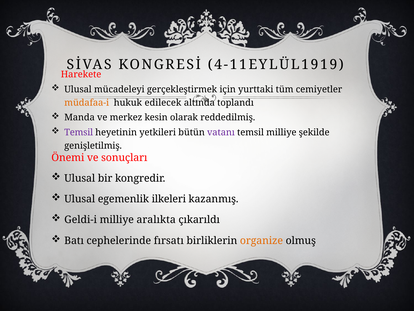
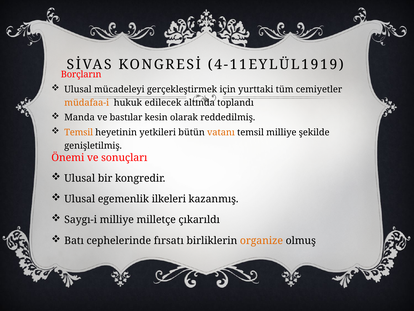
Harekete: Harekete -> Borçların (81, 74)
merkez: merkez -> bastılar (126, 117)
Temsil colour: purple -> orange (79, 132)
vatanı colour: purple -> orange (221, 132)
Geldi-i: Geldi-i -> Saygı-i (81, 220)
aralıkta: aralıkta -> milletçe (156, 220)
